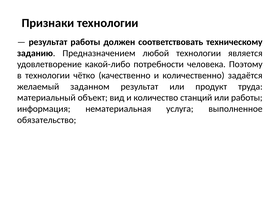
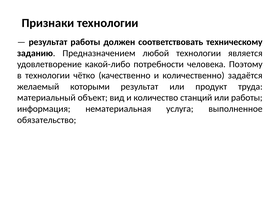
заданном: заданном -> которыми (90, 87)
